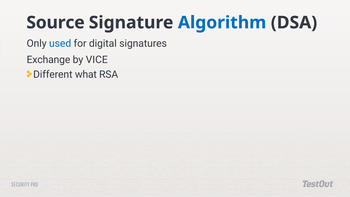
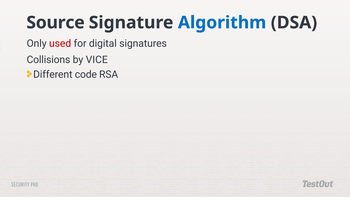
used colour: blue -> red (60, 44)
Exchange: Exchange -> Collisions (48, 60)
what: what -> code (86, 74)
